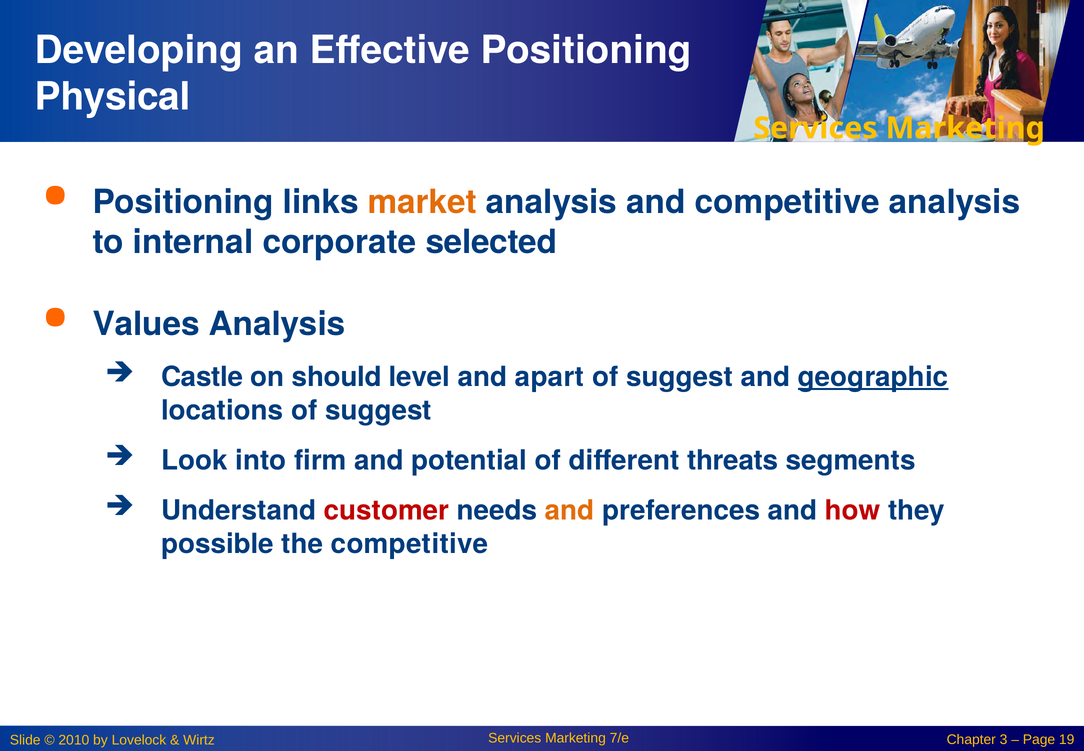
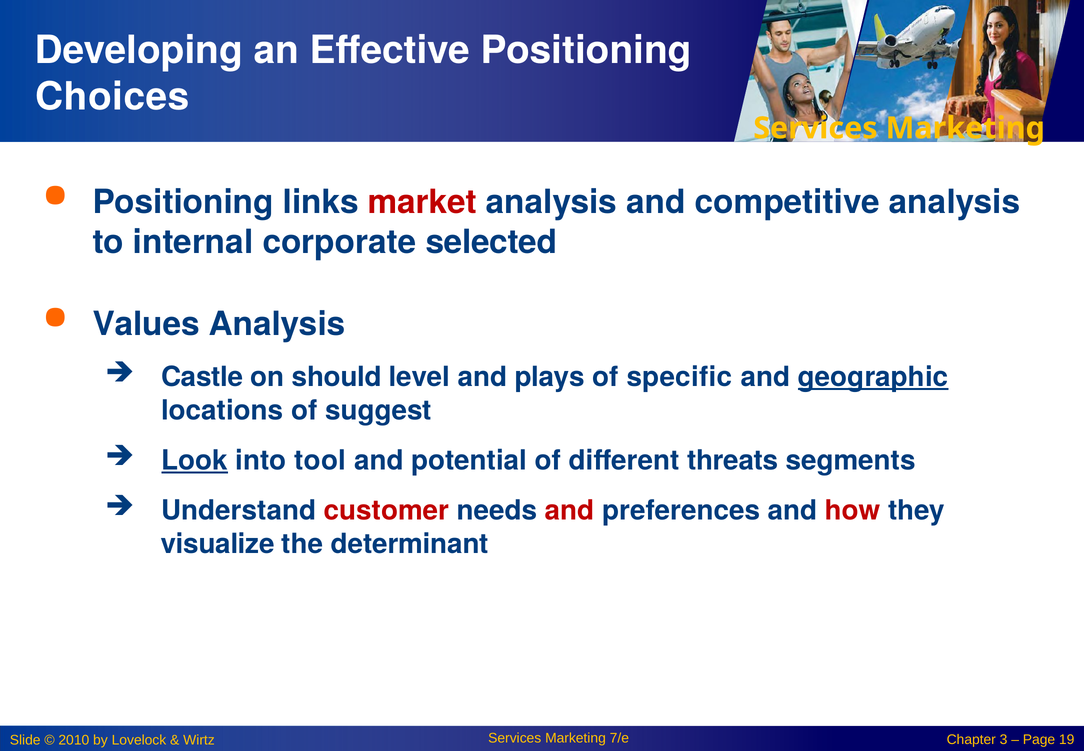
Physical: Physical -> Choices (112, 97)
market colour: orange -> red (422, 202)
apart: apart -> plays (550, 377)
suggest: suggest -> specific (679, 377)
Look underline: none -> present (195, 460)
firm: firm -> tool (320, 460)
and colour: orange -> red (570, 510)
possible: possible -> visualize (218, 544)
the competitive: competitive -> determinant (410, 544)
